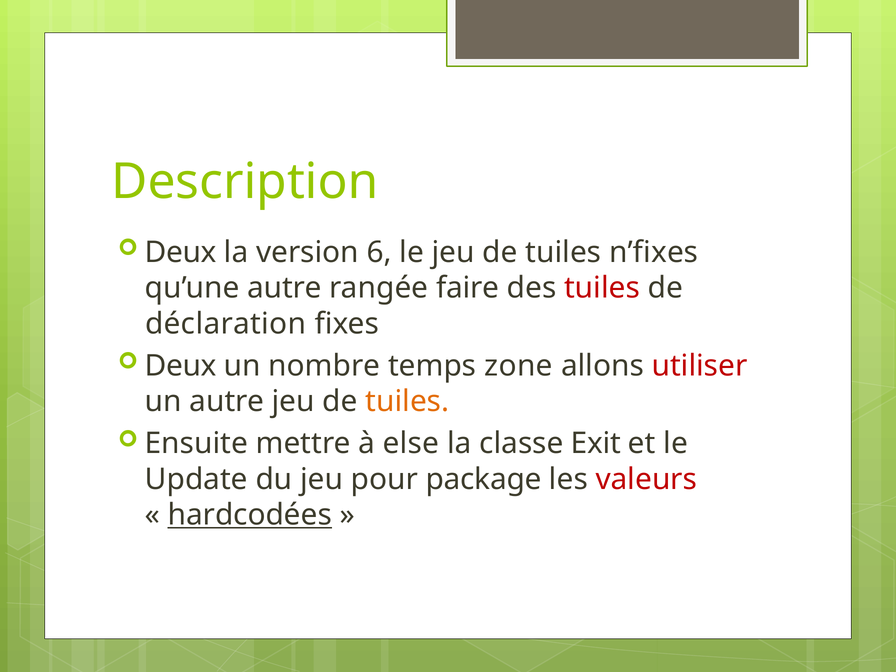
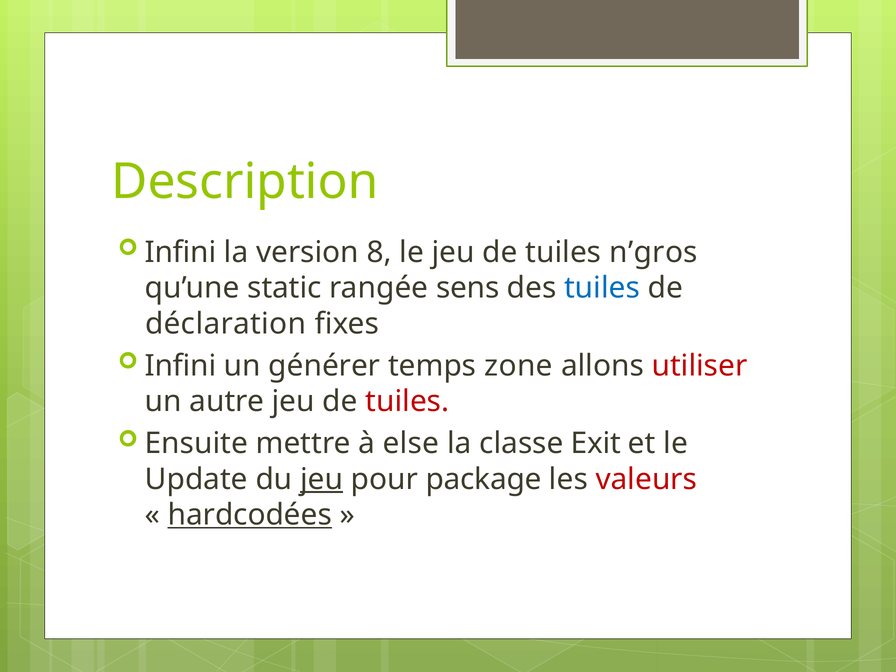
Deux: Deux -> Infini (181, 252)
6: 6 -> 8 (379, 252)
n’fixes: n’fixes -> n’gros (654, 252)
qu’une autre: autre -> static (285, 288)
faire: faire -> sens (468, 288)
tuiles colour: red -> blue (602, 288)
Deux: Deux -> Infini (181, 366)
nombre: nombre -> générer (324, 366)
tuiles colour: orange -> red (407, 402)
jeu underline: none -> present (322, 479)
